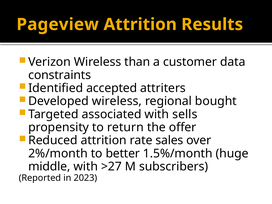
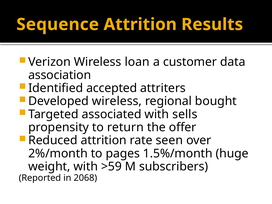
Pageview: Pageview -> Sequence (58, 24)
than: than -> loan (137, 62)
constraints: constraints -> association (60, 75)
sales: sales -> seen (169, 140)
better: better -> pages (123, 153)
middle: middle -> weight (49, 167)
>27: >27 -> >59 (111, 167)
2023: 2023 -> 2068 (85, 178)
